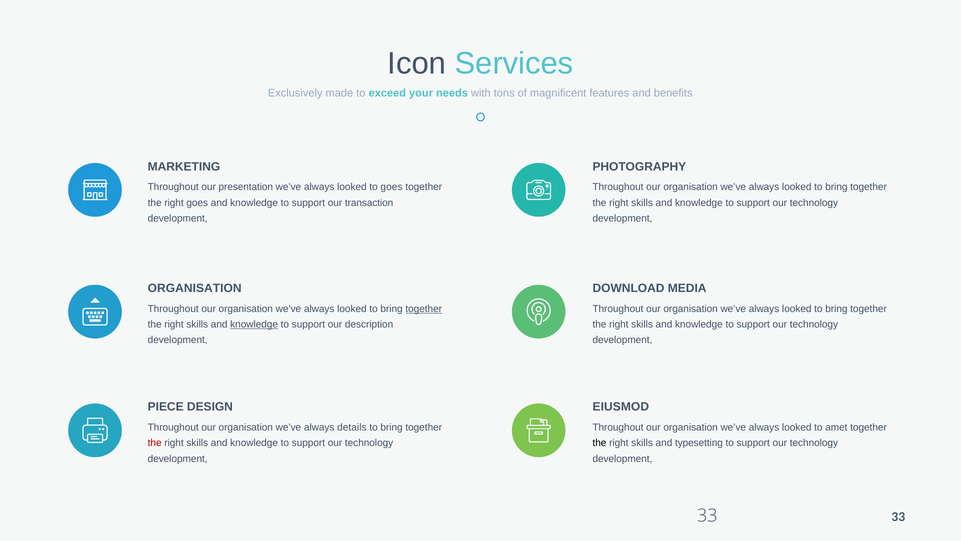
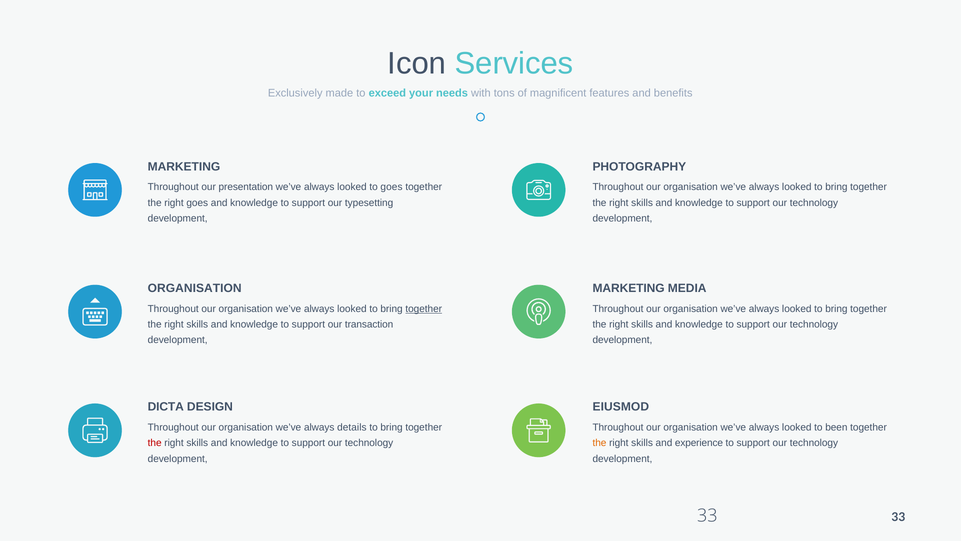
transaction: transaction -> typesetting (369, 203)
DOWNLOAD: DOWNLOAD -> MARKETING (629, 288)
knowledge underline: present -> none (254, 324)
description: description -> transaction (369, 324)
PIECE: PIECE -> DICTA (166, 407)
amet: amet -> been (836, 427)
the colour: black -> orange (599, 443)
typesetting: typesetting -> experience (699, 443)
